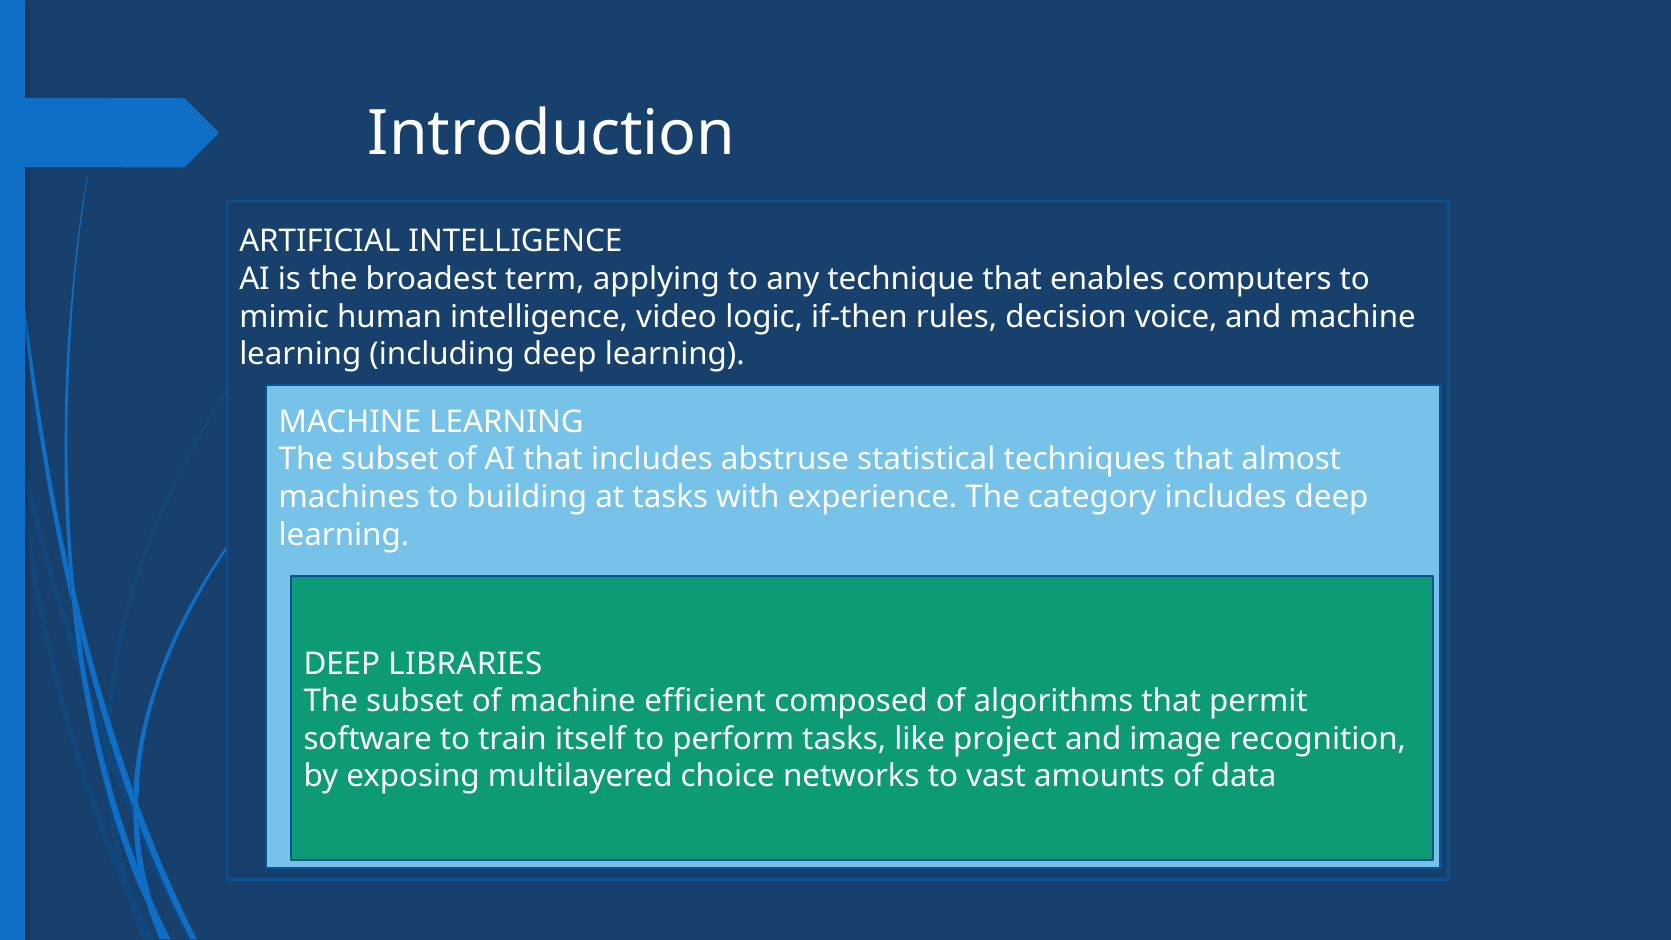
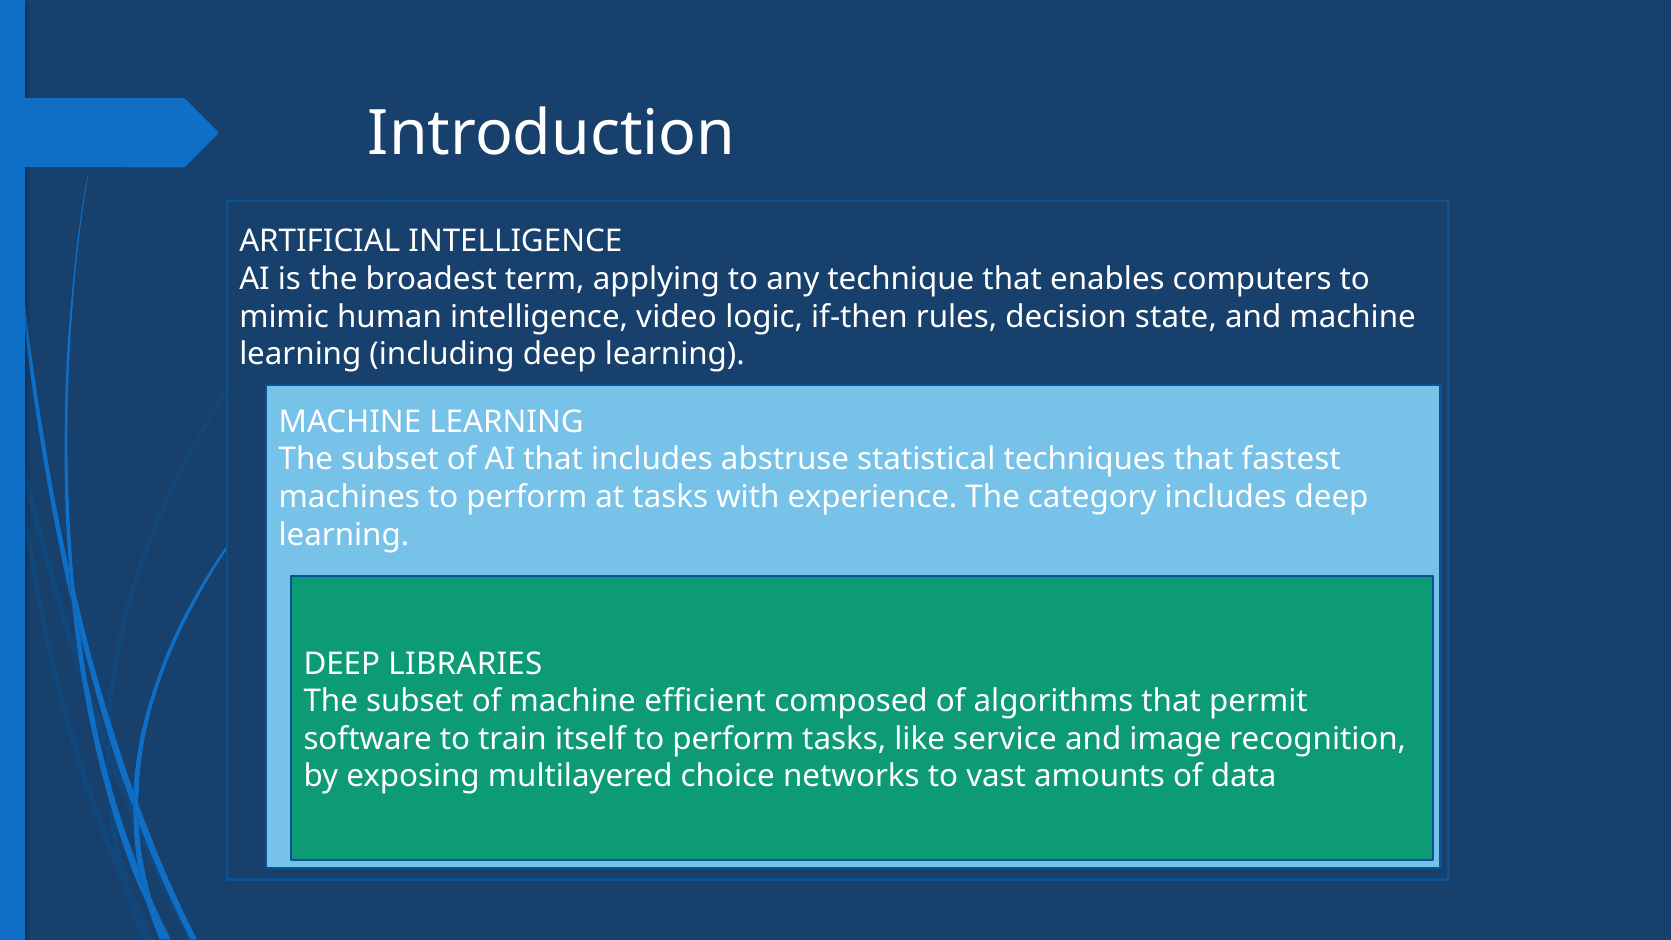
voice: voice -> state (1176, 317)
almost: almost -> fastest (1291, 460)
machines to building: building -> perform (527, 497)
project: project -> service (1005, 739)
